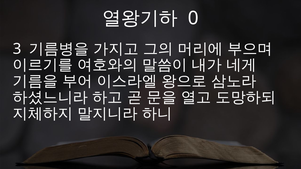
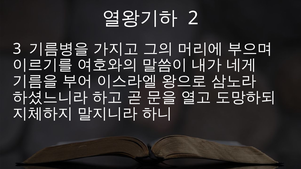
0: 0 -> 2 (193, 18)
